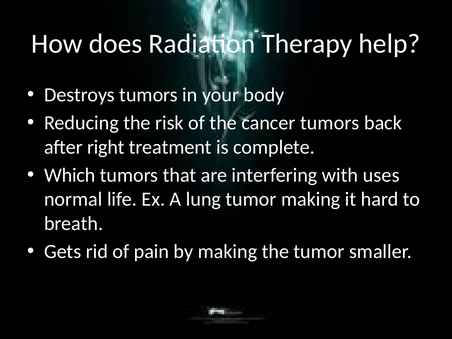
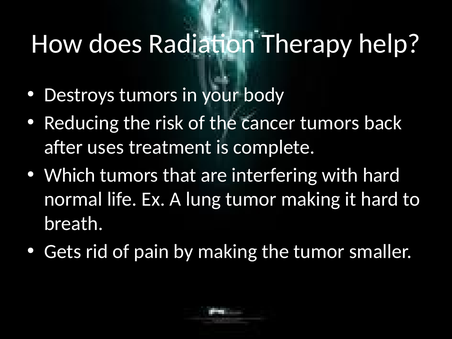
right: right -> uses (106, 147)
with uses: uses -> hard (381, 175)
